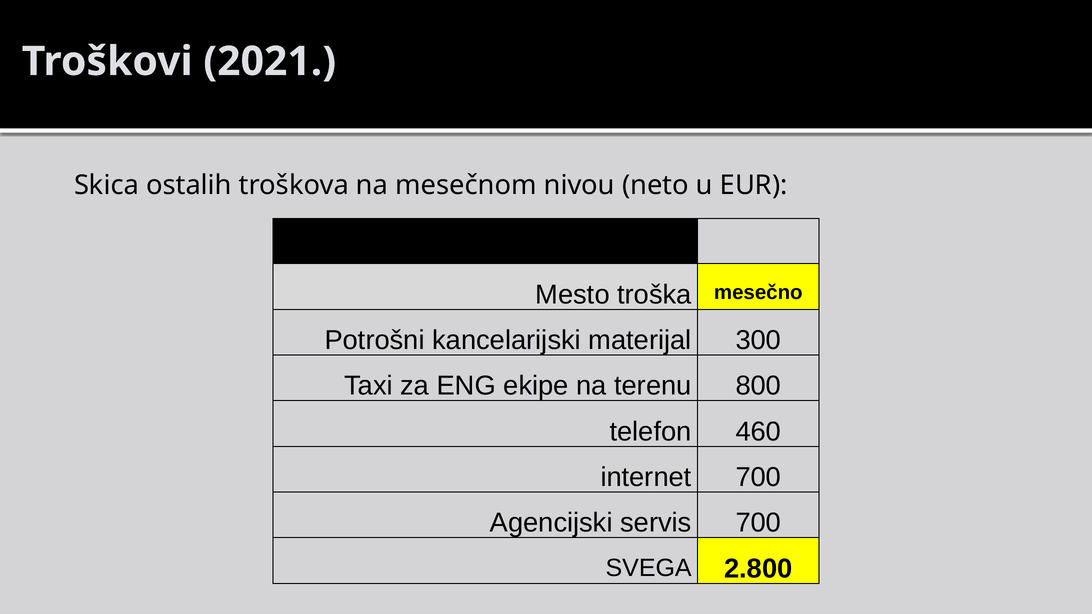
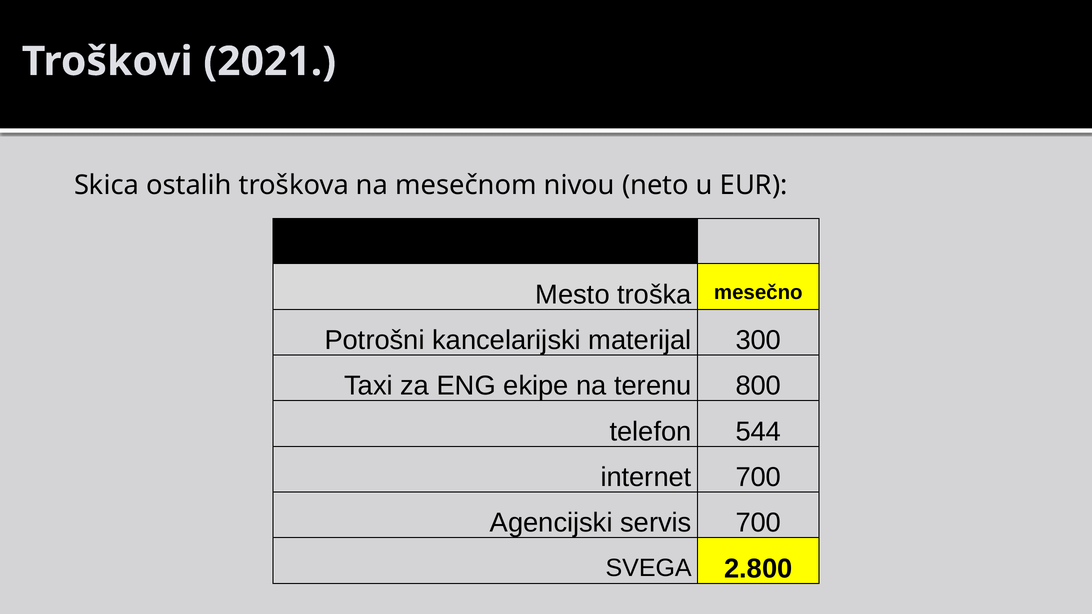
460: 460 -> 544 (758, 432)
